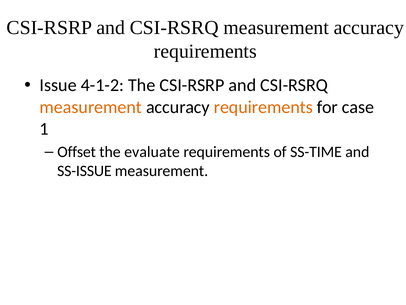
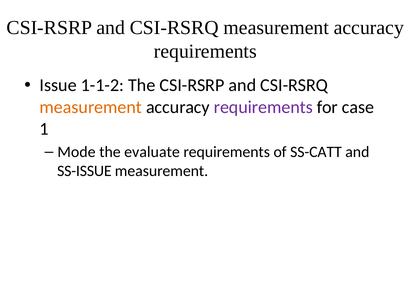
4-1-2: 4-1-2 -> 1-1-2 (102, 85)
requirements colour: orange -> purple (263, 107)
Offset: Offset -> Mode (76, 152)
SS-TIME: SS-TIME -> SS-CATT (316, 152)
